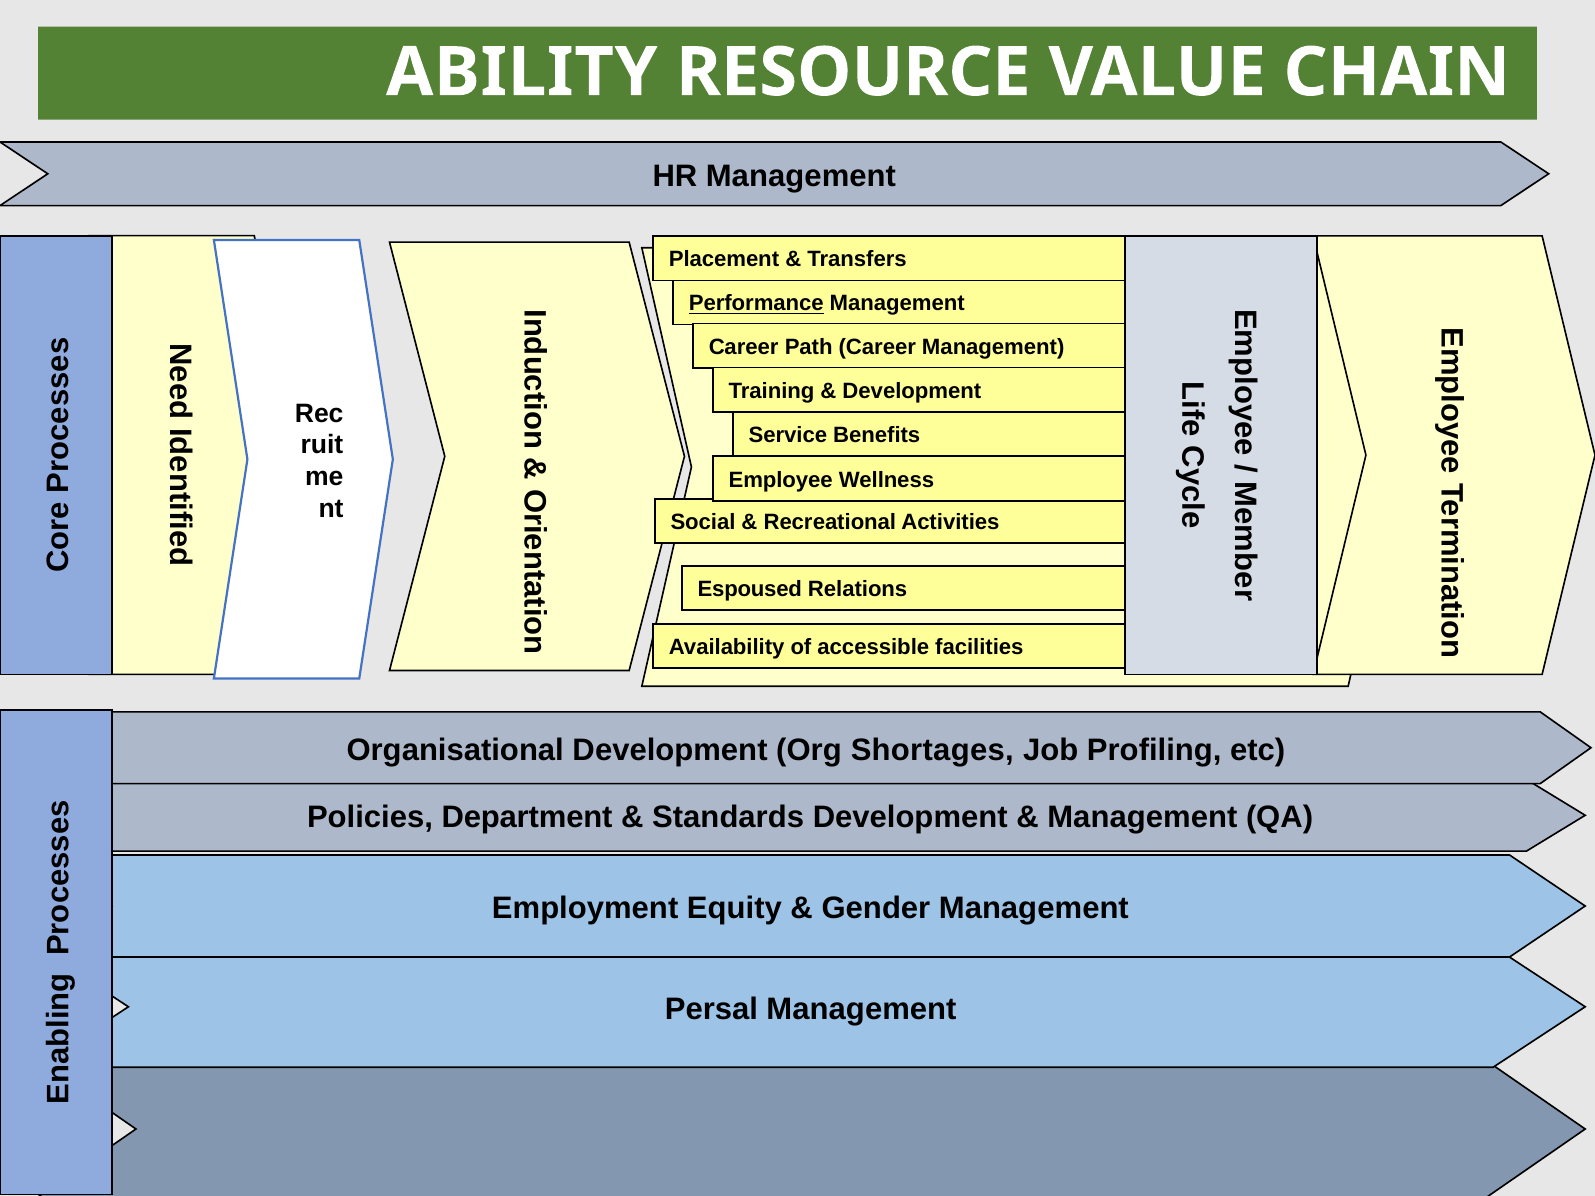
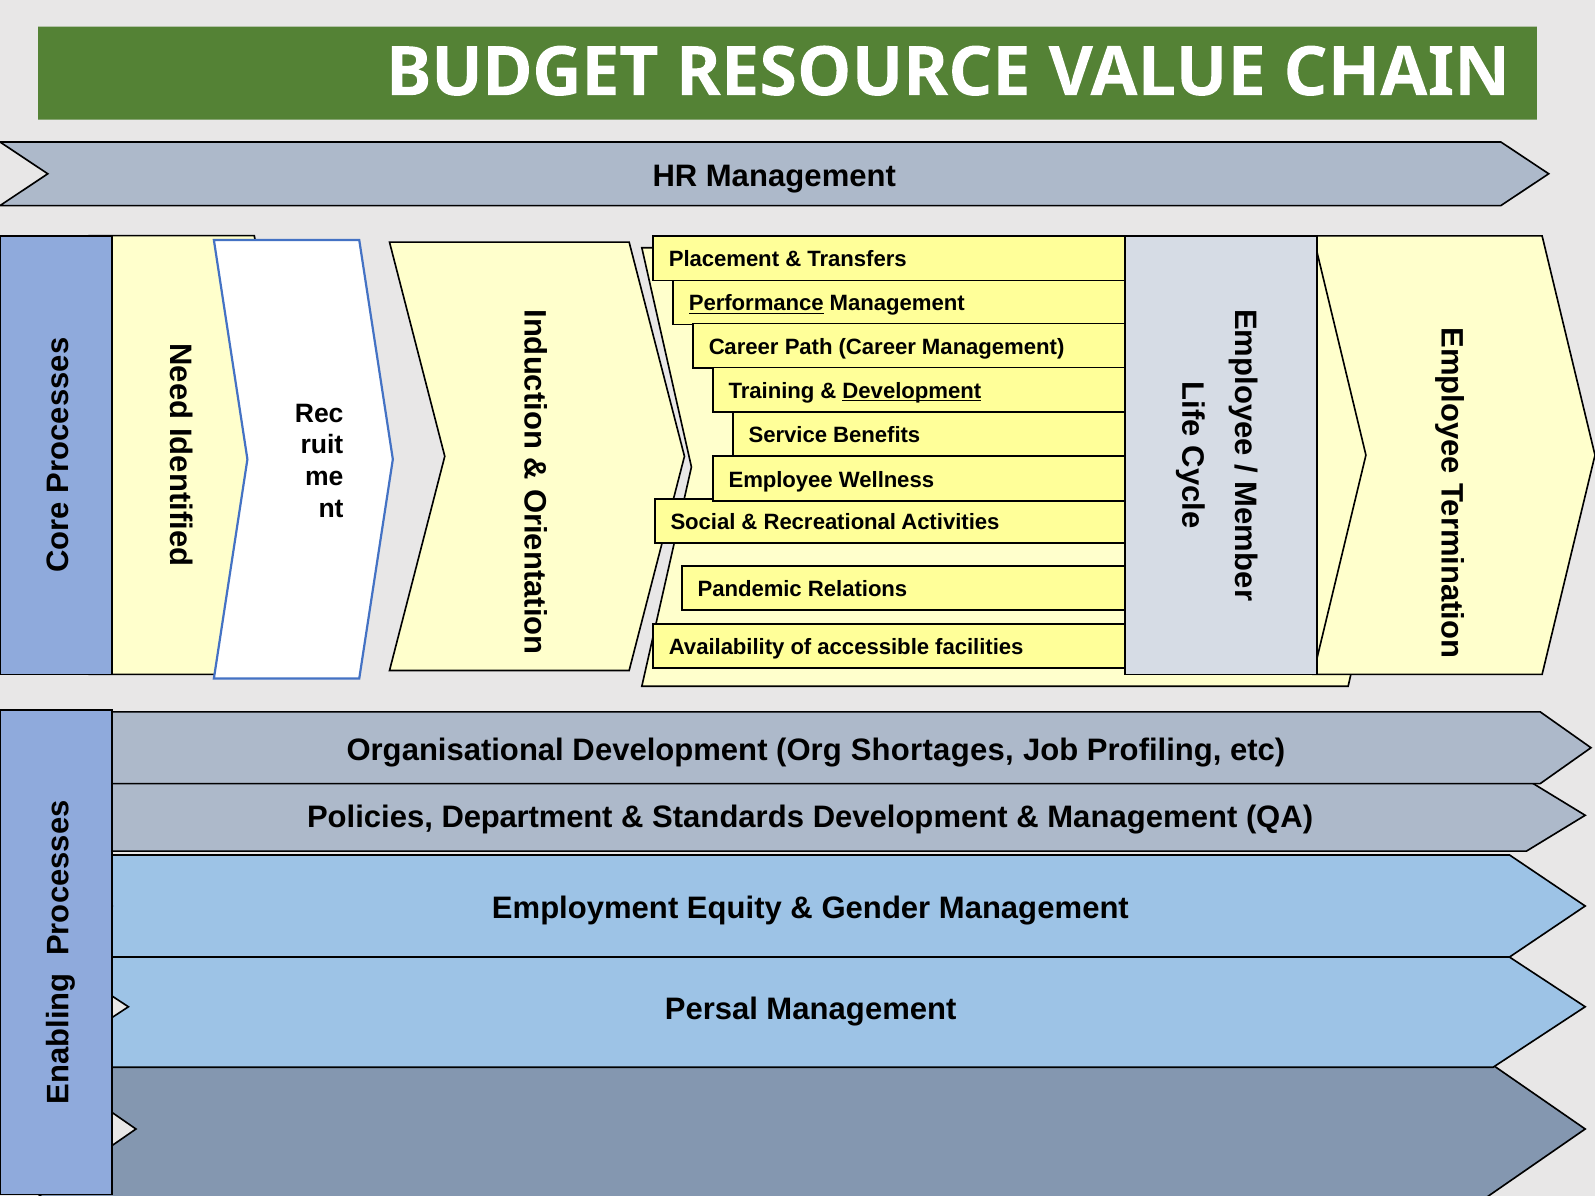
ABILITY: ABILITY -> BUDGET (522, 73)
Development underline: none -> present (912, 391)
Espoused: Espoused -> Pandemic (750, 590)
